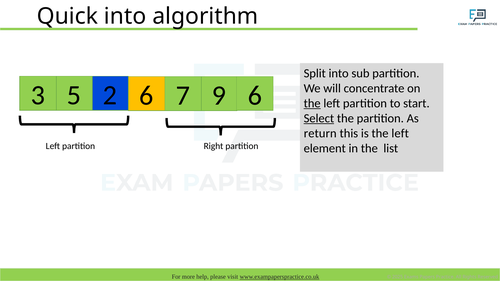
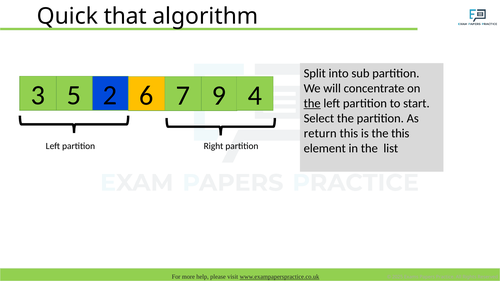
Quick into: into -> that (125, 16)
7 6: 6 -> 4 (255, 96)
Select underline: present -> none (319, 118)
is the left: left -> this (400, 133)
